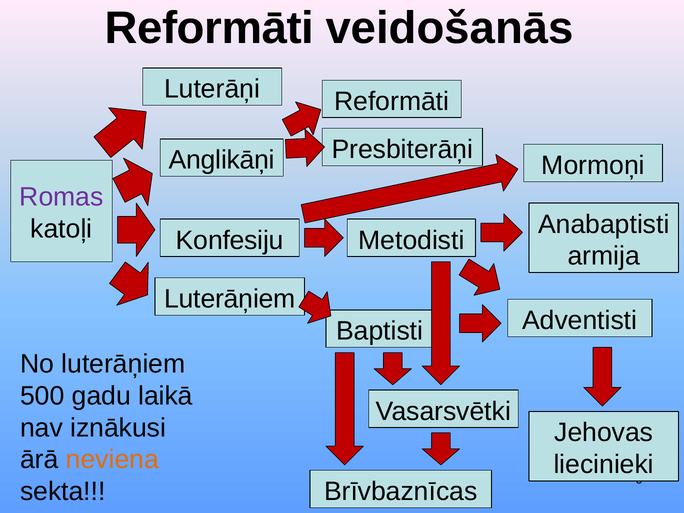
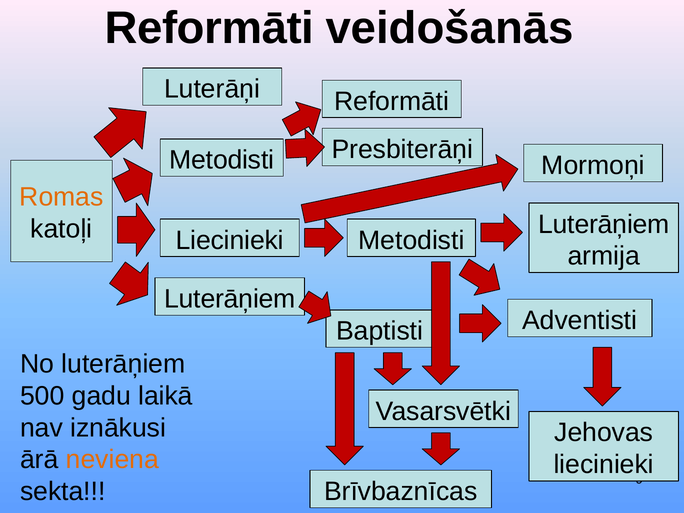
Anglikāņi: Anglikāņi -> Metodisti (222, 160)
Romas colour: purple -> orange (61, 197)
Anabaptisti: Anabaptisti -> Luterāņiem (604, 224)
katoļi Konfesiju: Konfesiju -> Liecinieki (230, 240)
